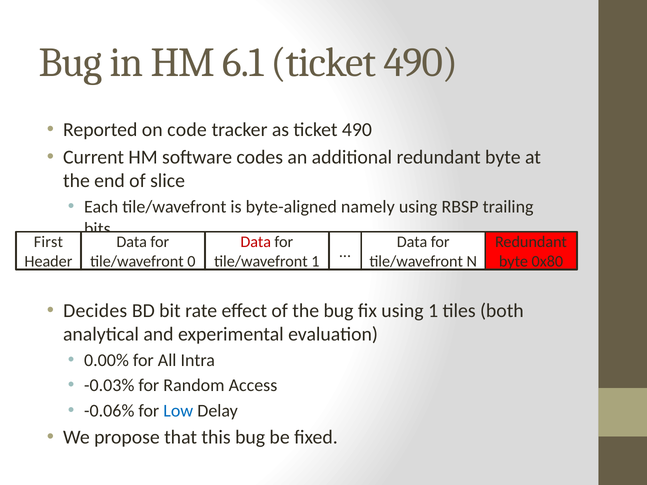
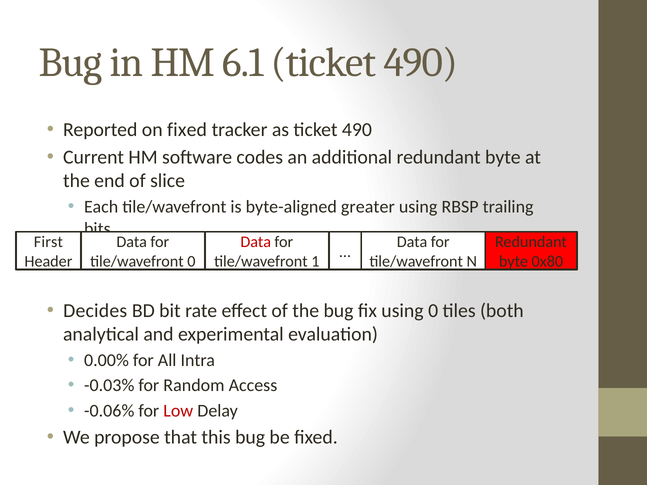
on code: code -> fixed (187, 130)
namely: namely -> greater (368, 207)
using 1: 1 -> 0 (433, 311)
Low colour: blue -> red (178, 411)
